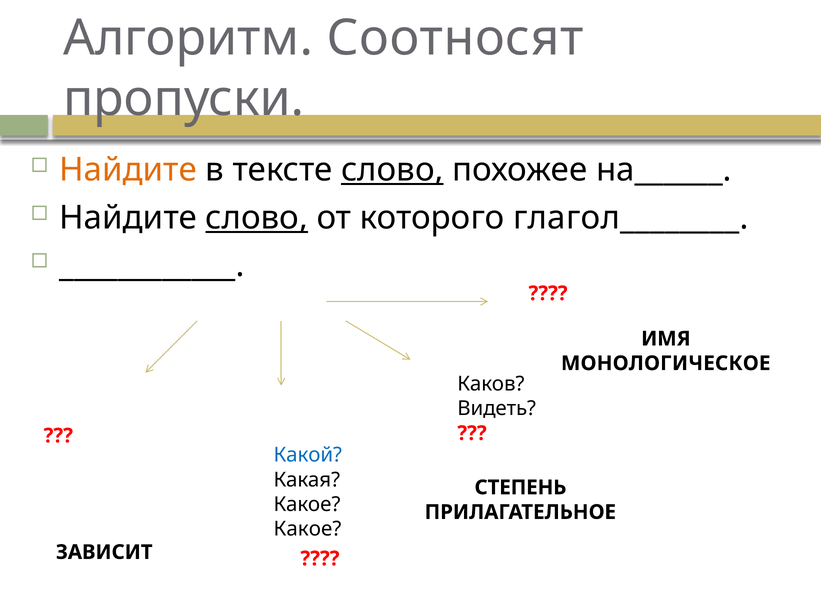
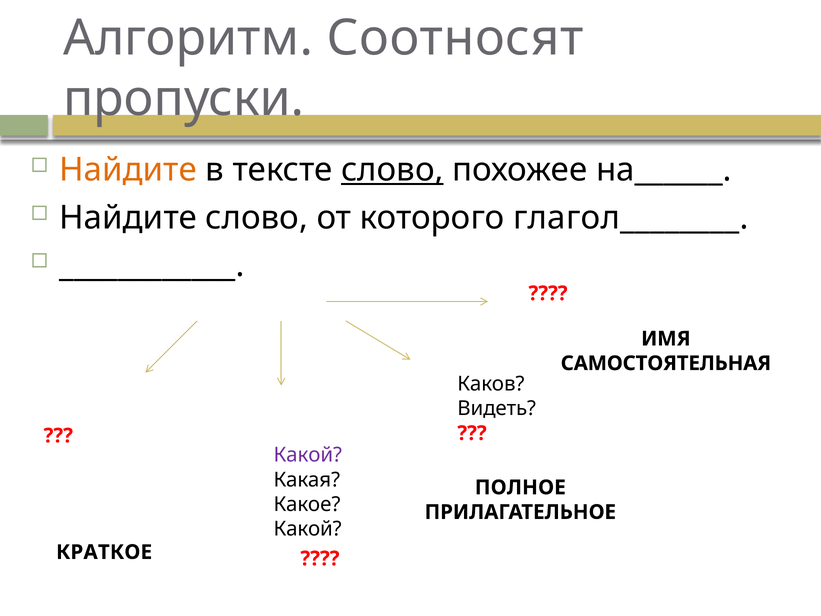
слово underline: present -> none (257, 218)
МОНОЛОГИЧЕСКОЕ: МОНОЛОГИЧЕСКОЕ -> САМОСТОЯТЕЛЬНАЯ (666, 363)
Какой colour: blue -> purple (308, 455)
СТЕПЕНЬ: СТЕПЕНЬ -> ПОЛНОЕ (520, 487)
Какое: Какое -> Какой (308, 529)
ЗАВИСИТ: ЗАВИСИТ -> КРАТКОЕ (104, 552)
